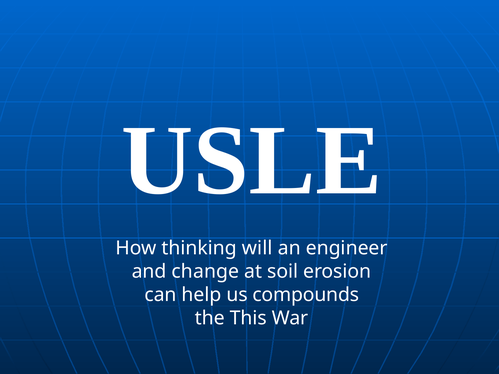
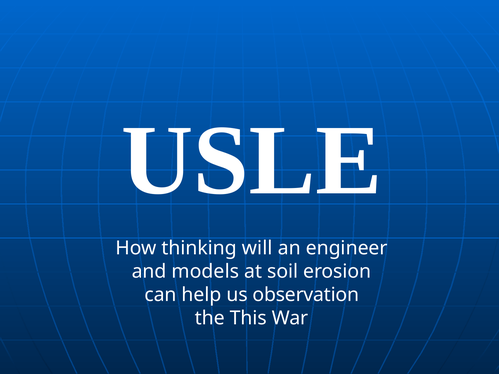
change: change -> models (205, 272)
compounds: compounds -> observation (306, 295)
